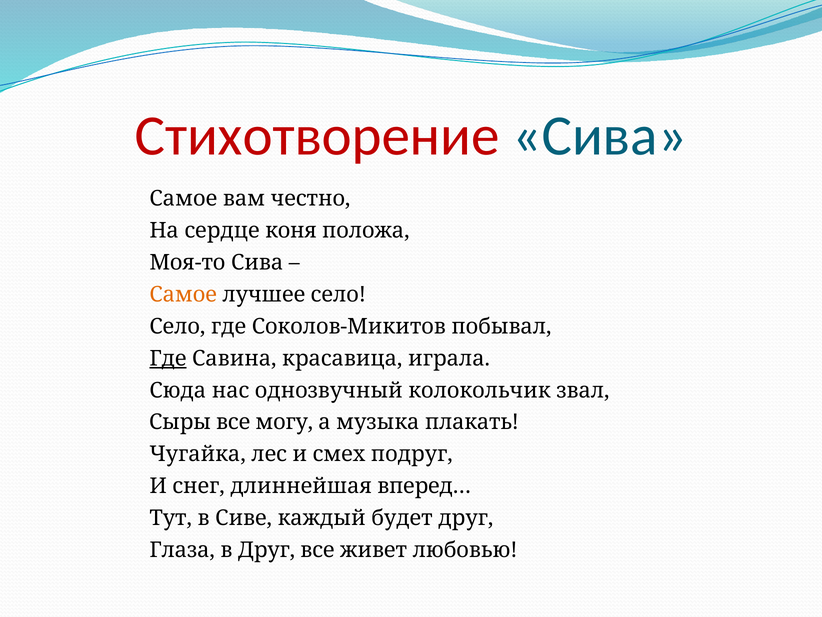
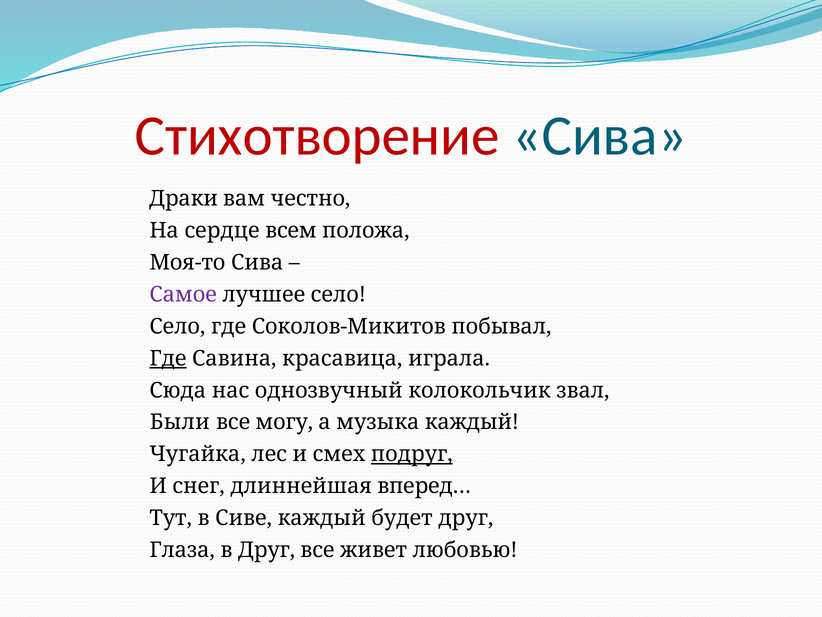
Самое: Самое -> Драки (183, 198)
коня: коня -> всем (291, 230)
Самое colour: orange -> purple (183, 294)
Сыры: Сыры -> Были (180, 422)
музыка плакать: плакать -> каждый (472, 422)
подруг underline: none -> present (412, 454)
